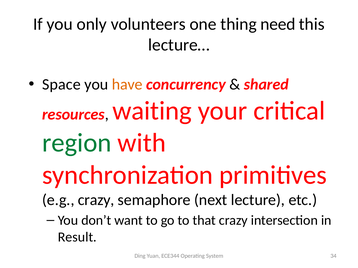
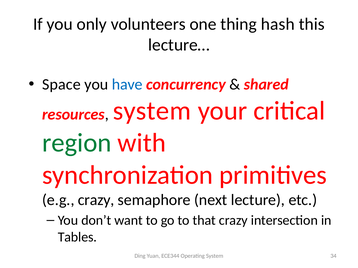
need: need -> hash (278, 24)
have colour: orange -> blue (127, 85)
resources waiting: waiting -> system (152, 111)
Result: Result -> Tables (77, 237)
